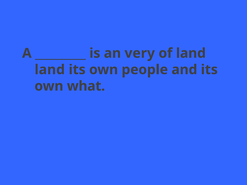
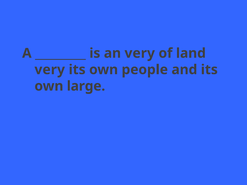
land: land -> very (50, 70)
what: what -> large (86, 86)
